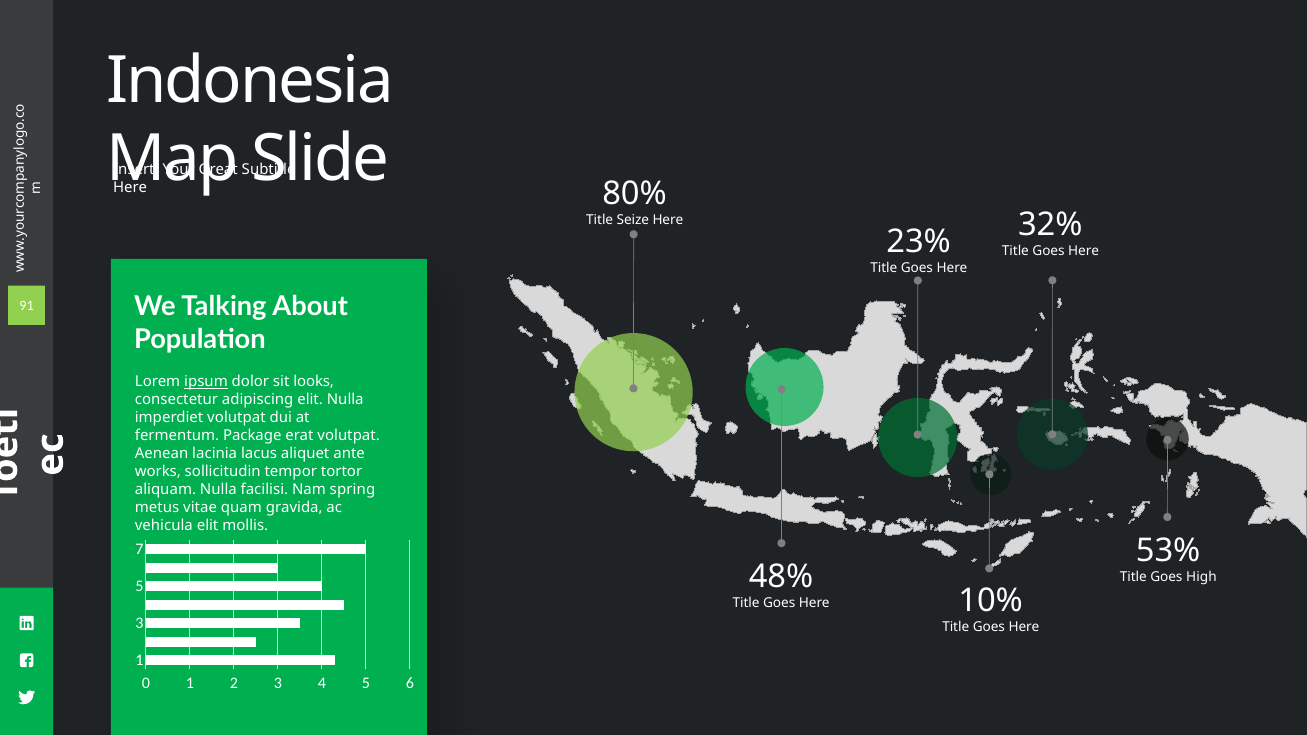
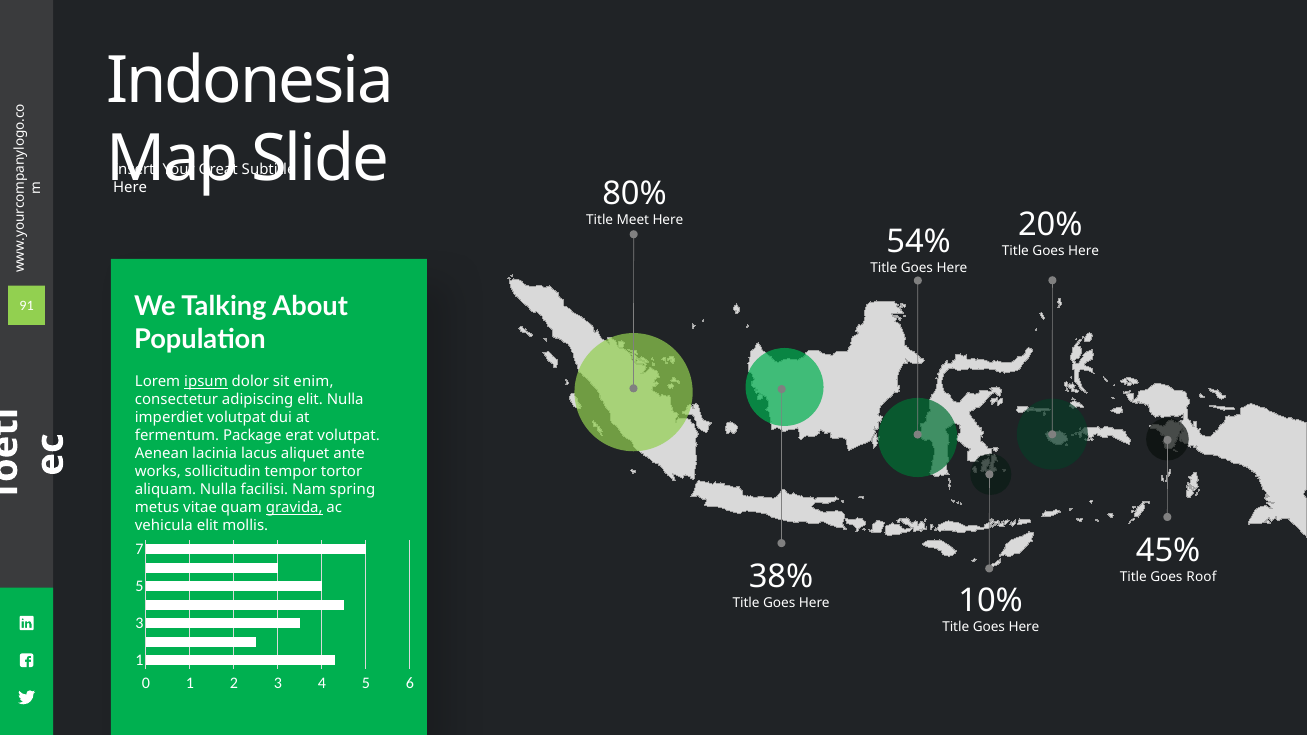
32%: 32% -> 20% (1050, 225)
Seize: Seize -> Meet (633, 221)
23%: 23% -> 54% (919, 242)
looks: looks -> enim (314, 382)
gravida underline: none -> present (294, 508)
53%: 53% -> 45% (1168, 551)
48%: 48% -> 38% (781, 577)
High: High -> Roof (1201, 577)
